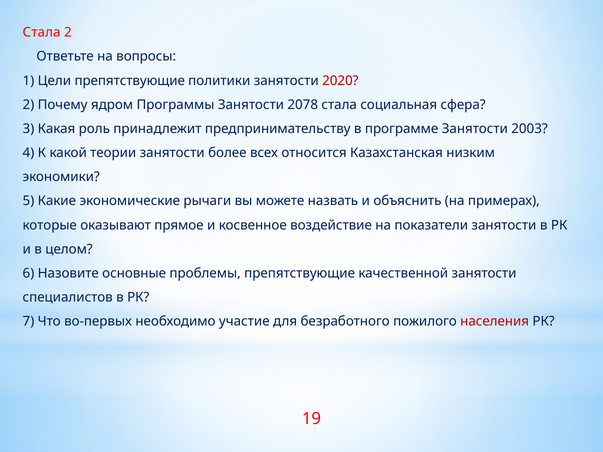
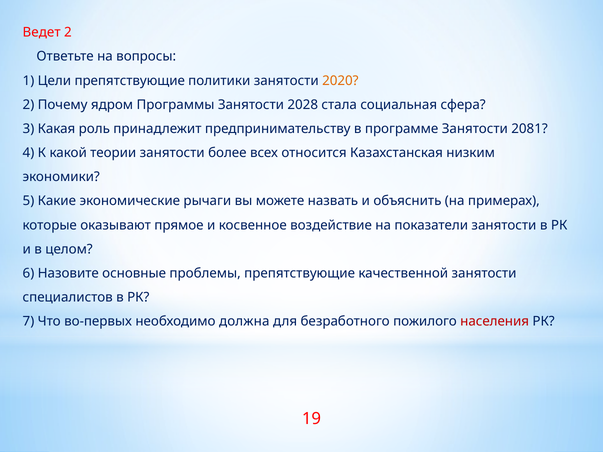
Стала: Стала -> Ведет (42, 32)
2020 colour: red -> orange (340, 81)
2078: 2078 -> 2028 (303, 105)
2003: 2003 -> 2081 (530, 129)
участие: участие -> должна (244, 322)
